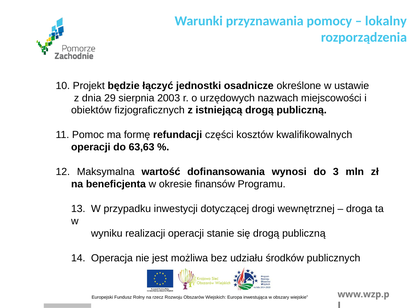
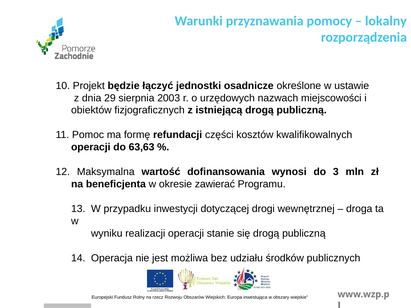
finansów: finansów -> zawierać (215, 184)
